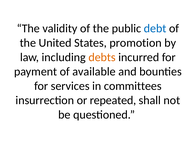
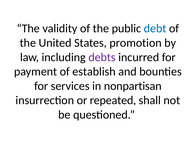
debts colour: orange -> purple (102, 57)
available: available -> establish (94, 72)
committees: committees -> nonpartisan (133, 86)
